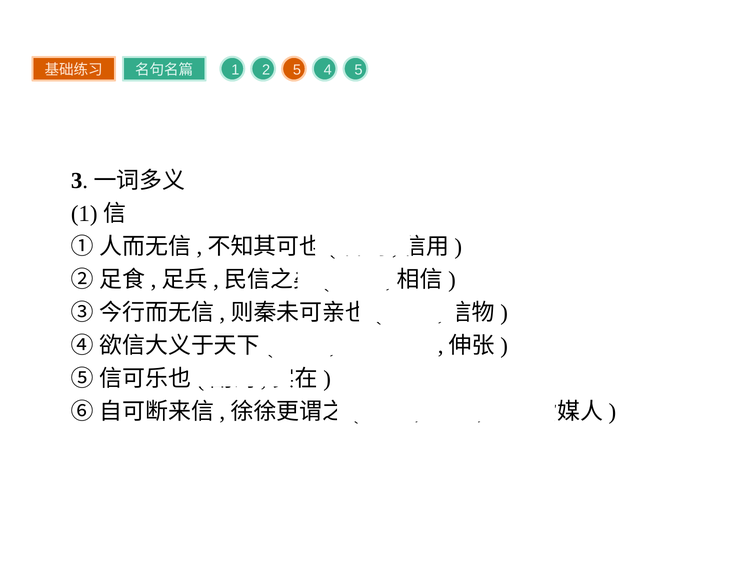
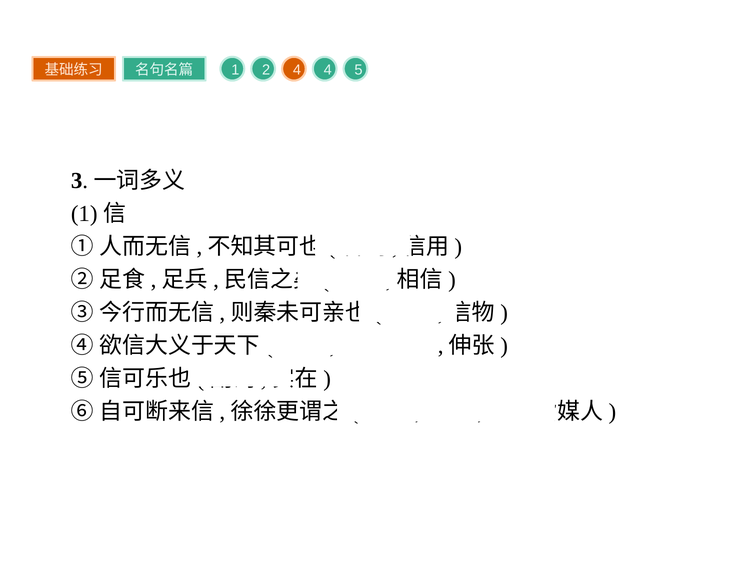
2 5: 5 -> 4 (297, 70)
